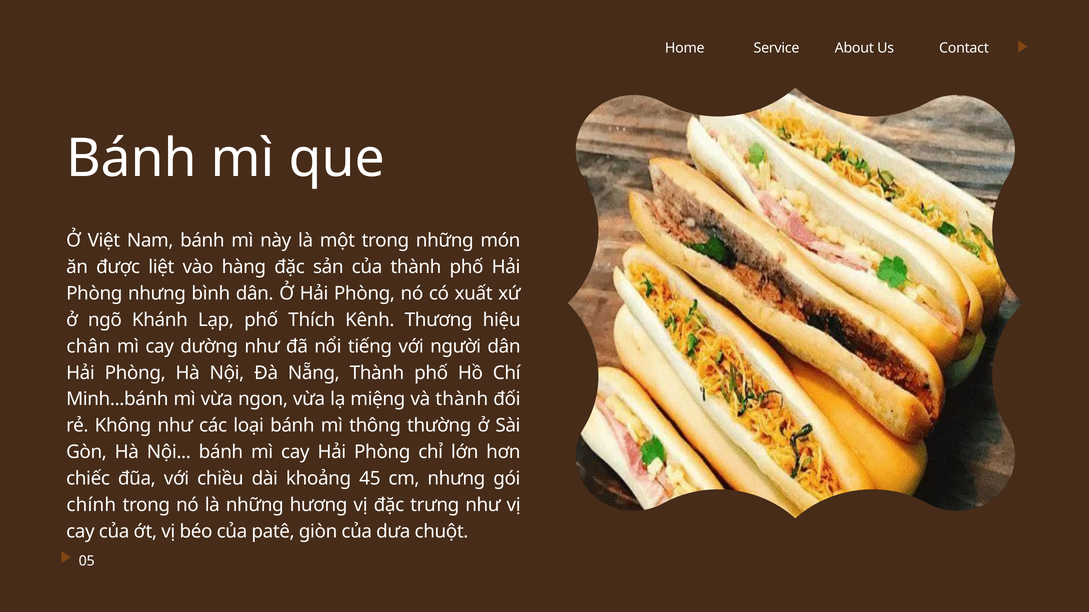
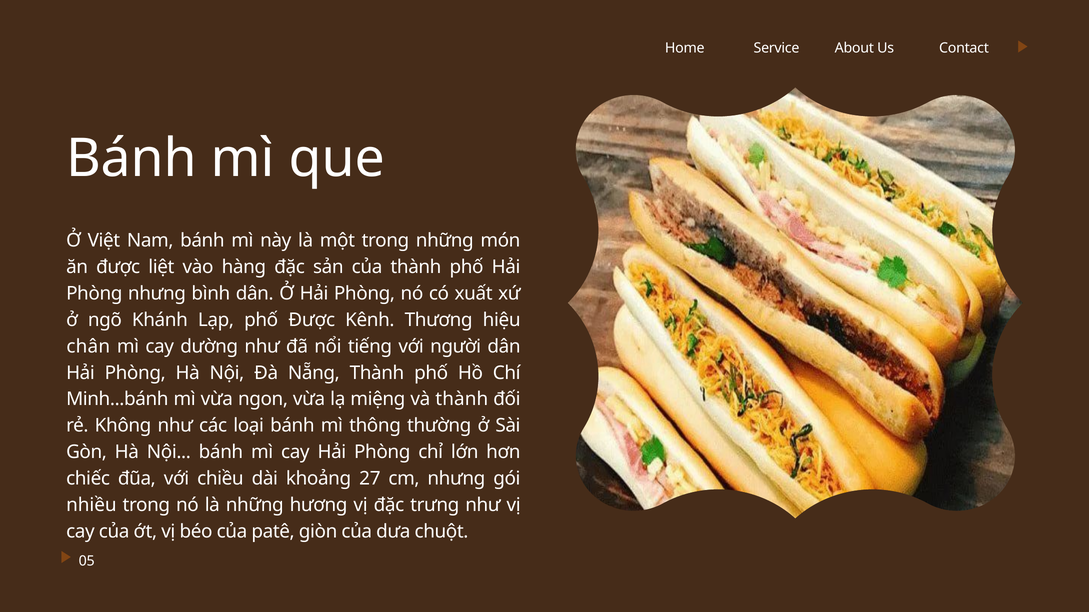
phố Thích: Thích -> Được (312, 320)
45: 45 -> 27 (370, 479)
chính: chính -> nhiều (91, 505)
